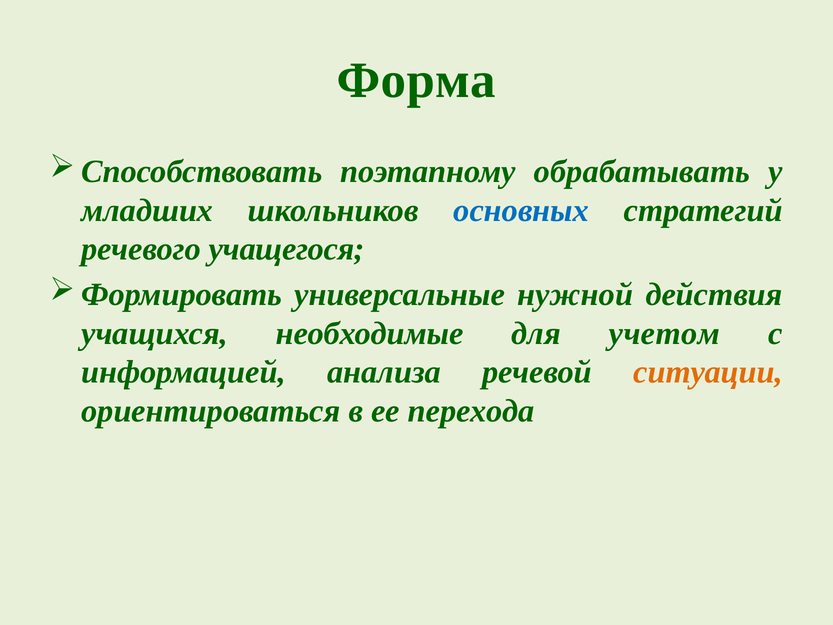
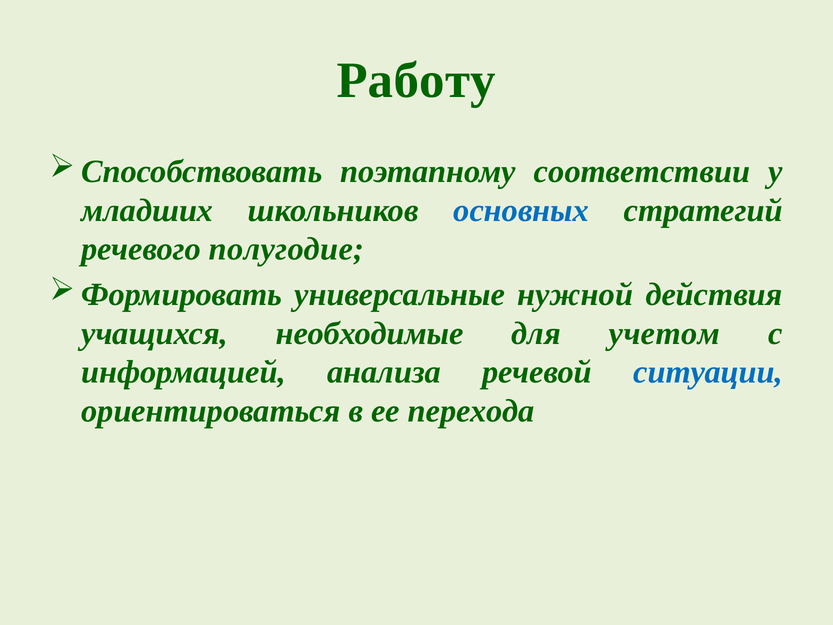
Форма: Форма -> Работу (416, 81)
обрабатывать: обрабатывать -> соответствии (642, 172)
учащегося: учащегося -> полугодие (286, 249)
ситуации colour: orange -> blue (708, 372)
